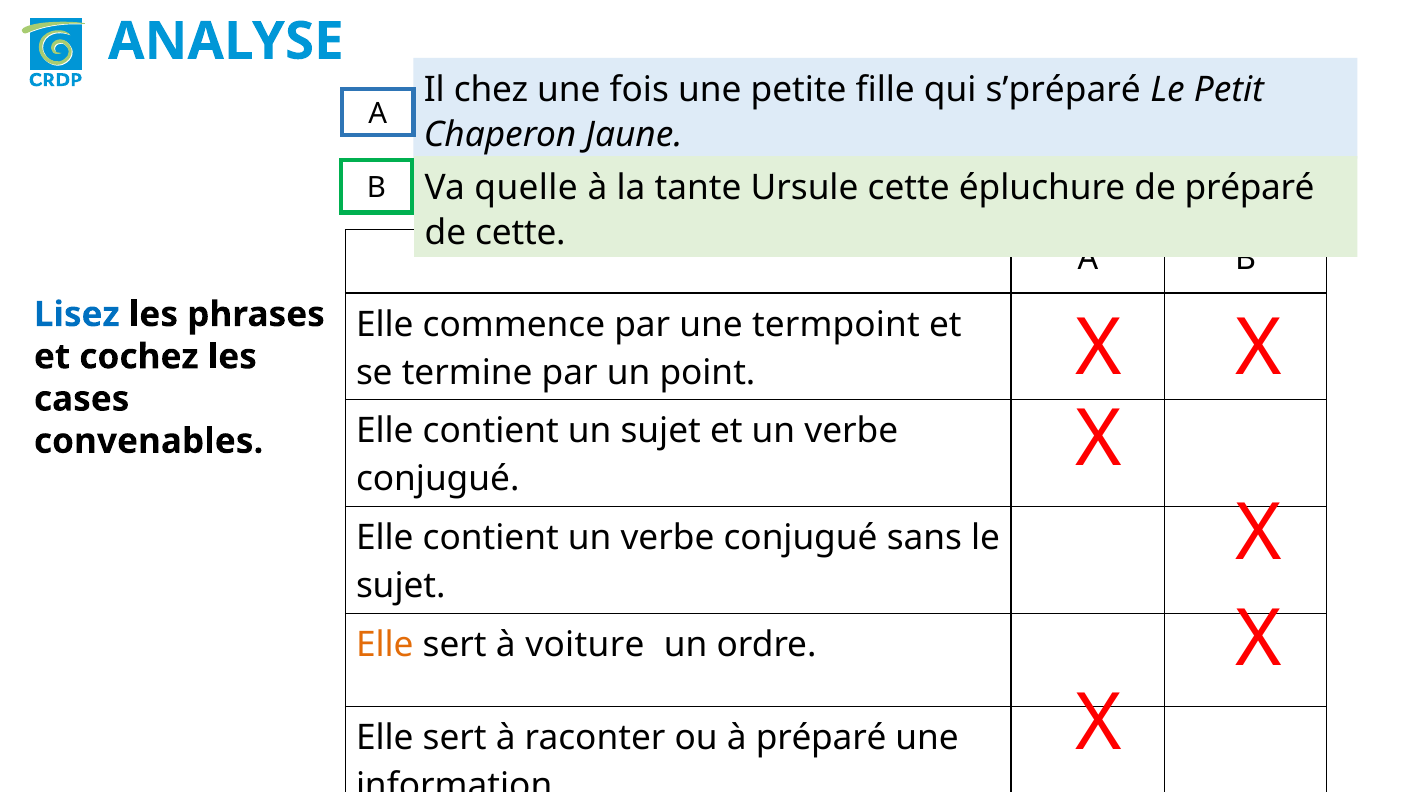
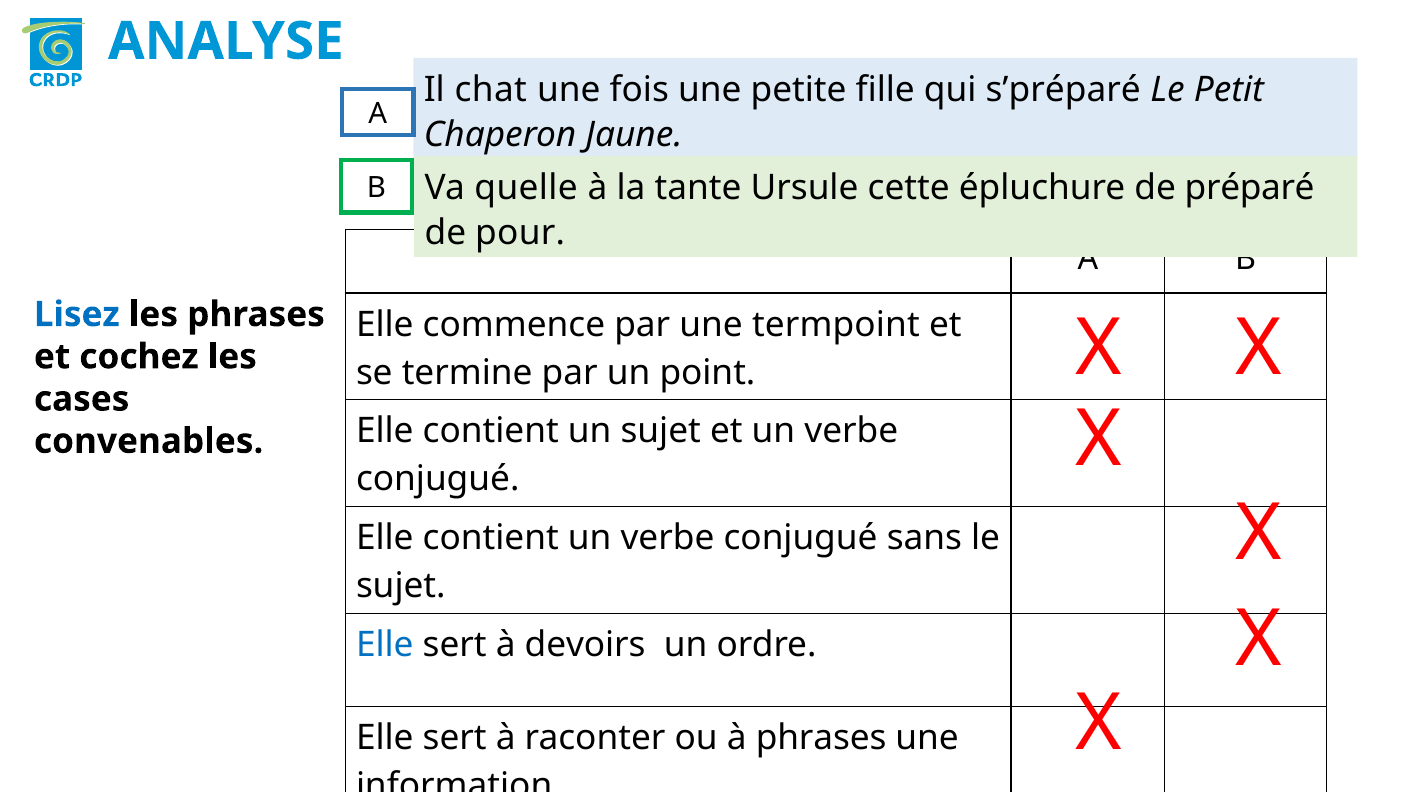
chez: chez -> chat (491, 90)
de cette: cette -> pour (520, 233)
Elle colour: orange -> blue (385, 645)
voiture: voiture -> devoirs (585, 645)
à préparé: préparé -> phrases (821, 739)
